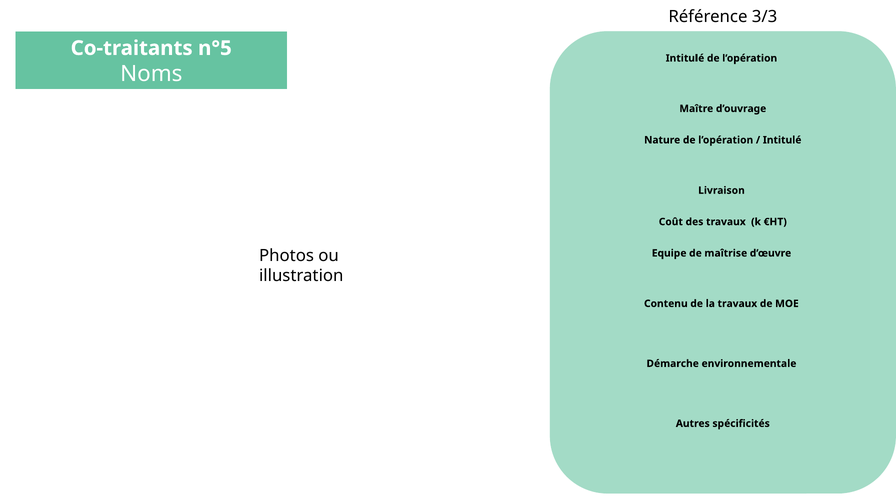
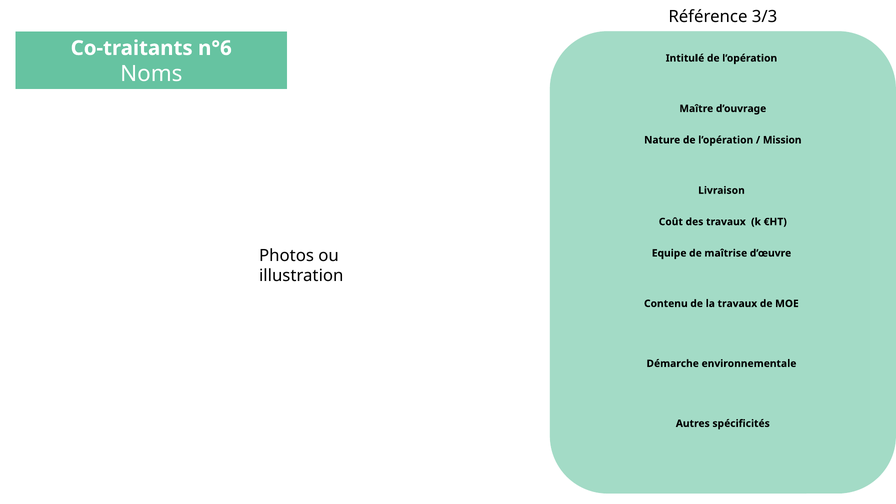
n°5: n°5 -> n°6 (215, 48)
Intitulé: Intitulé -> Mission (782, 140)
